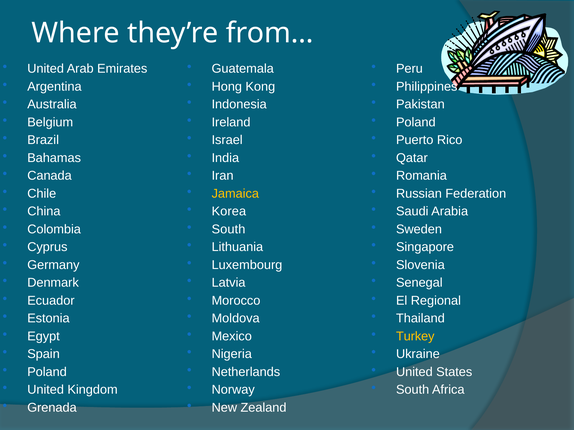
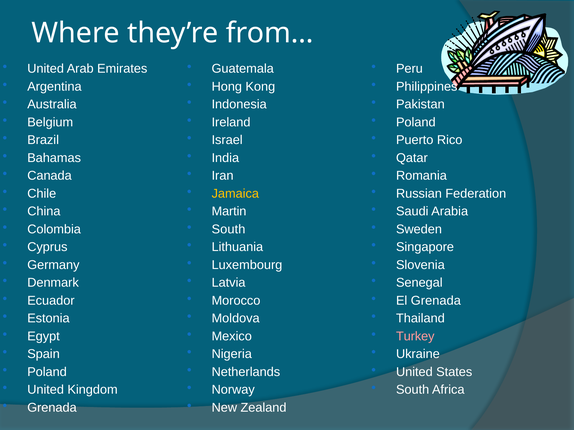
Korea: Korea -> Martin (229, 212)
El Regional: Regional -> Grenada (436, 301)
Turkey colour: yellow -> pink (415, 337)
